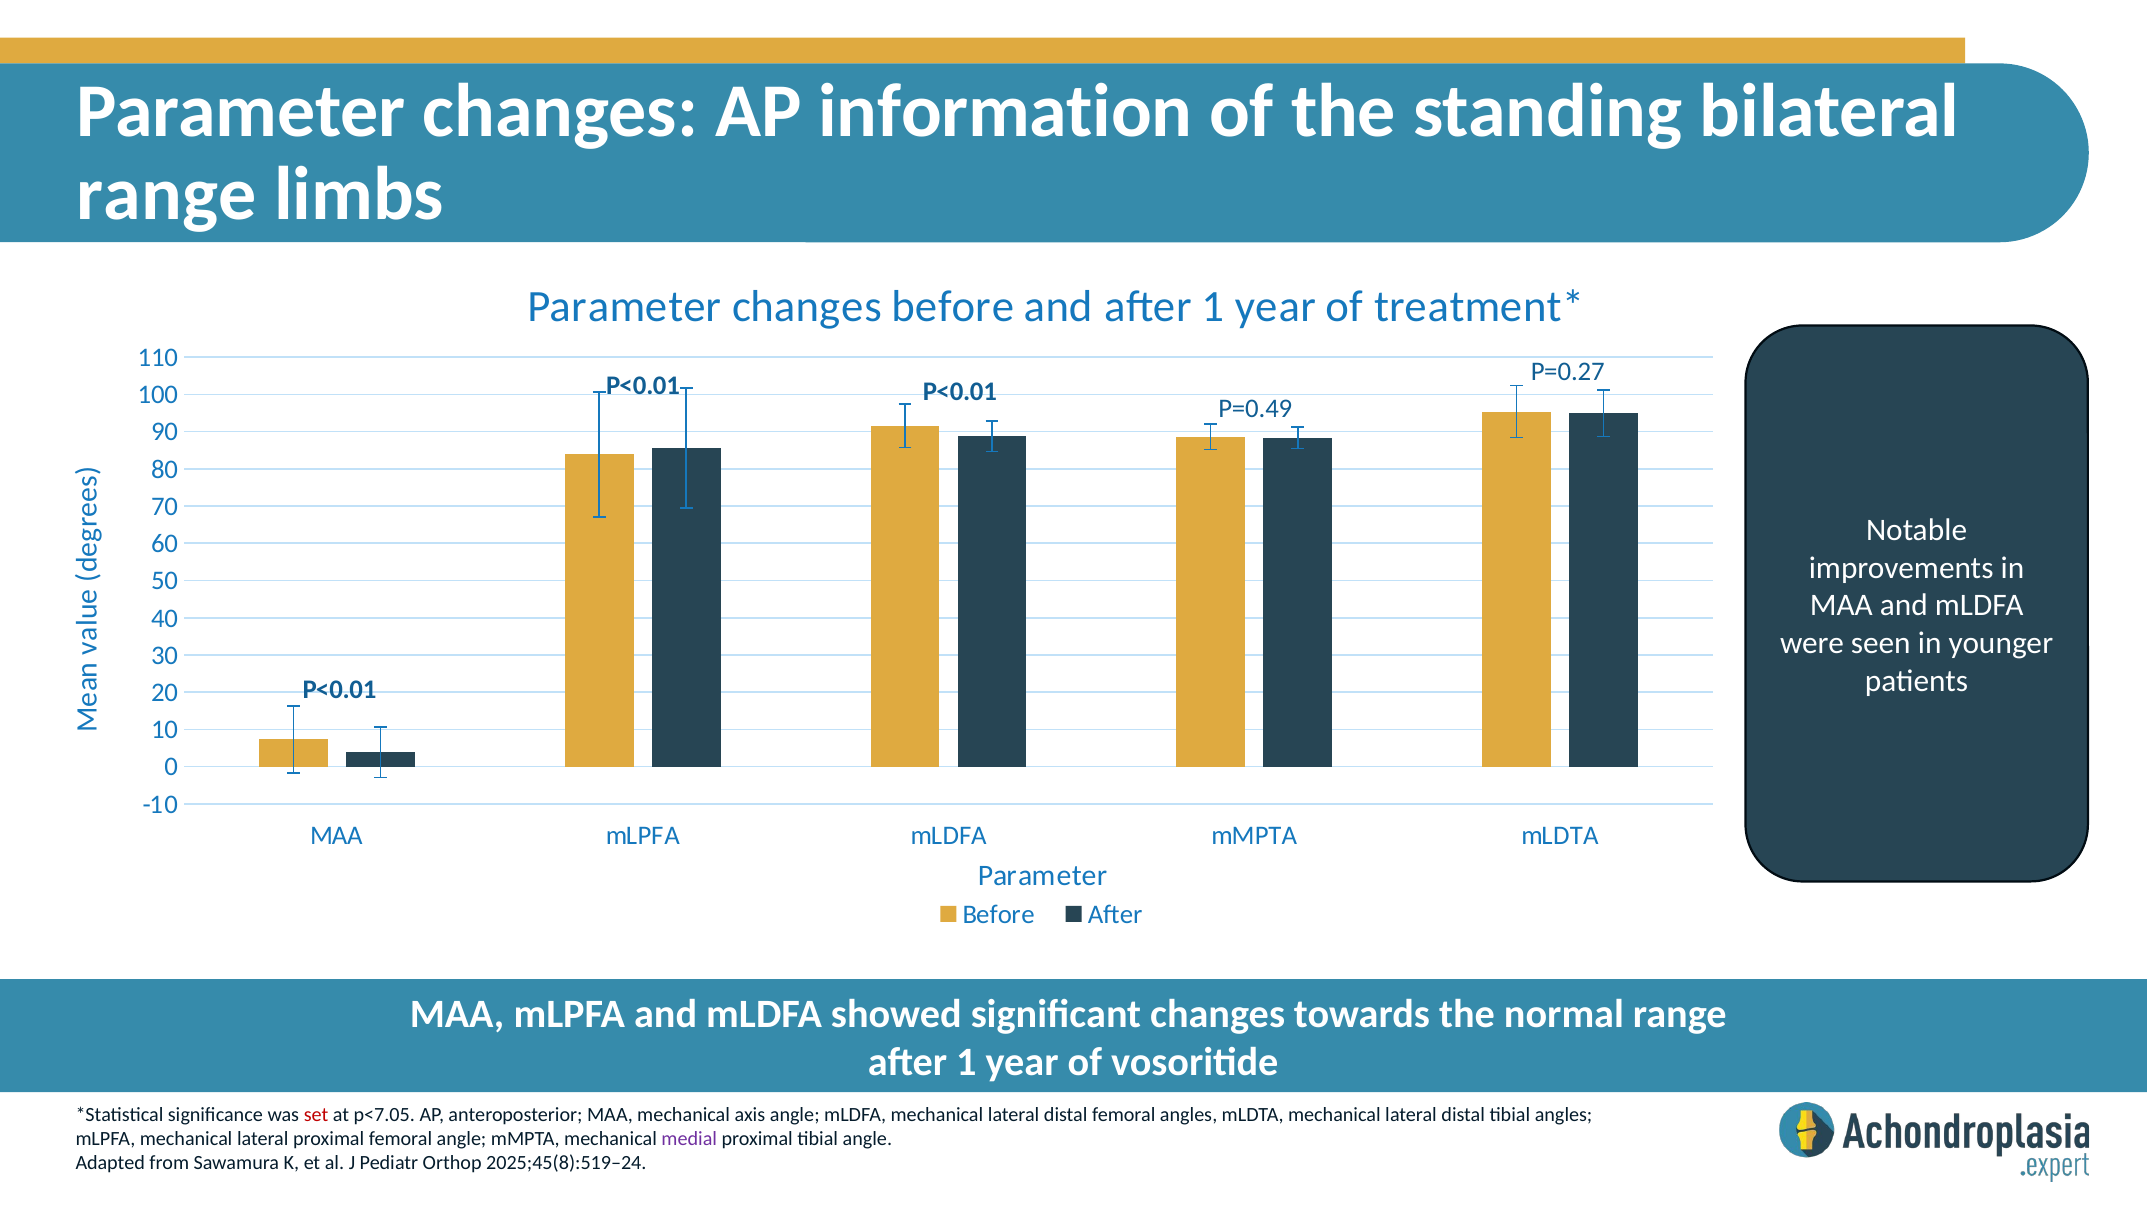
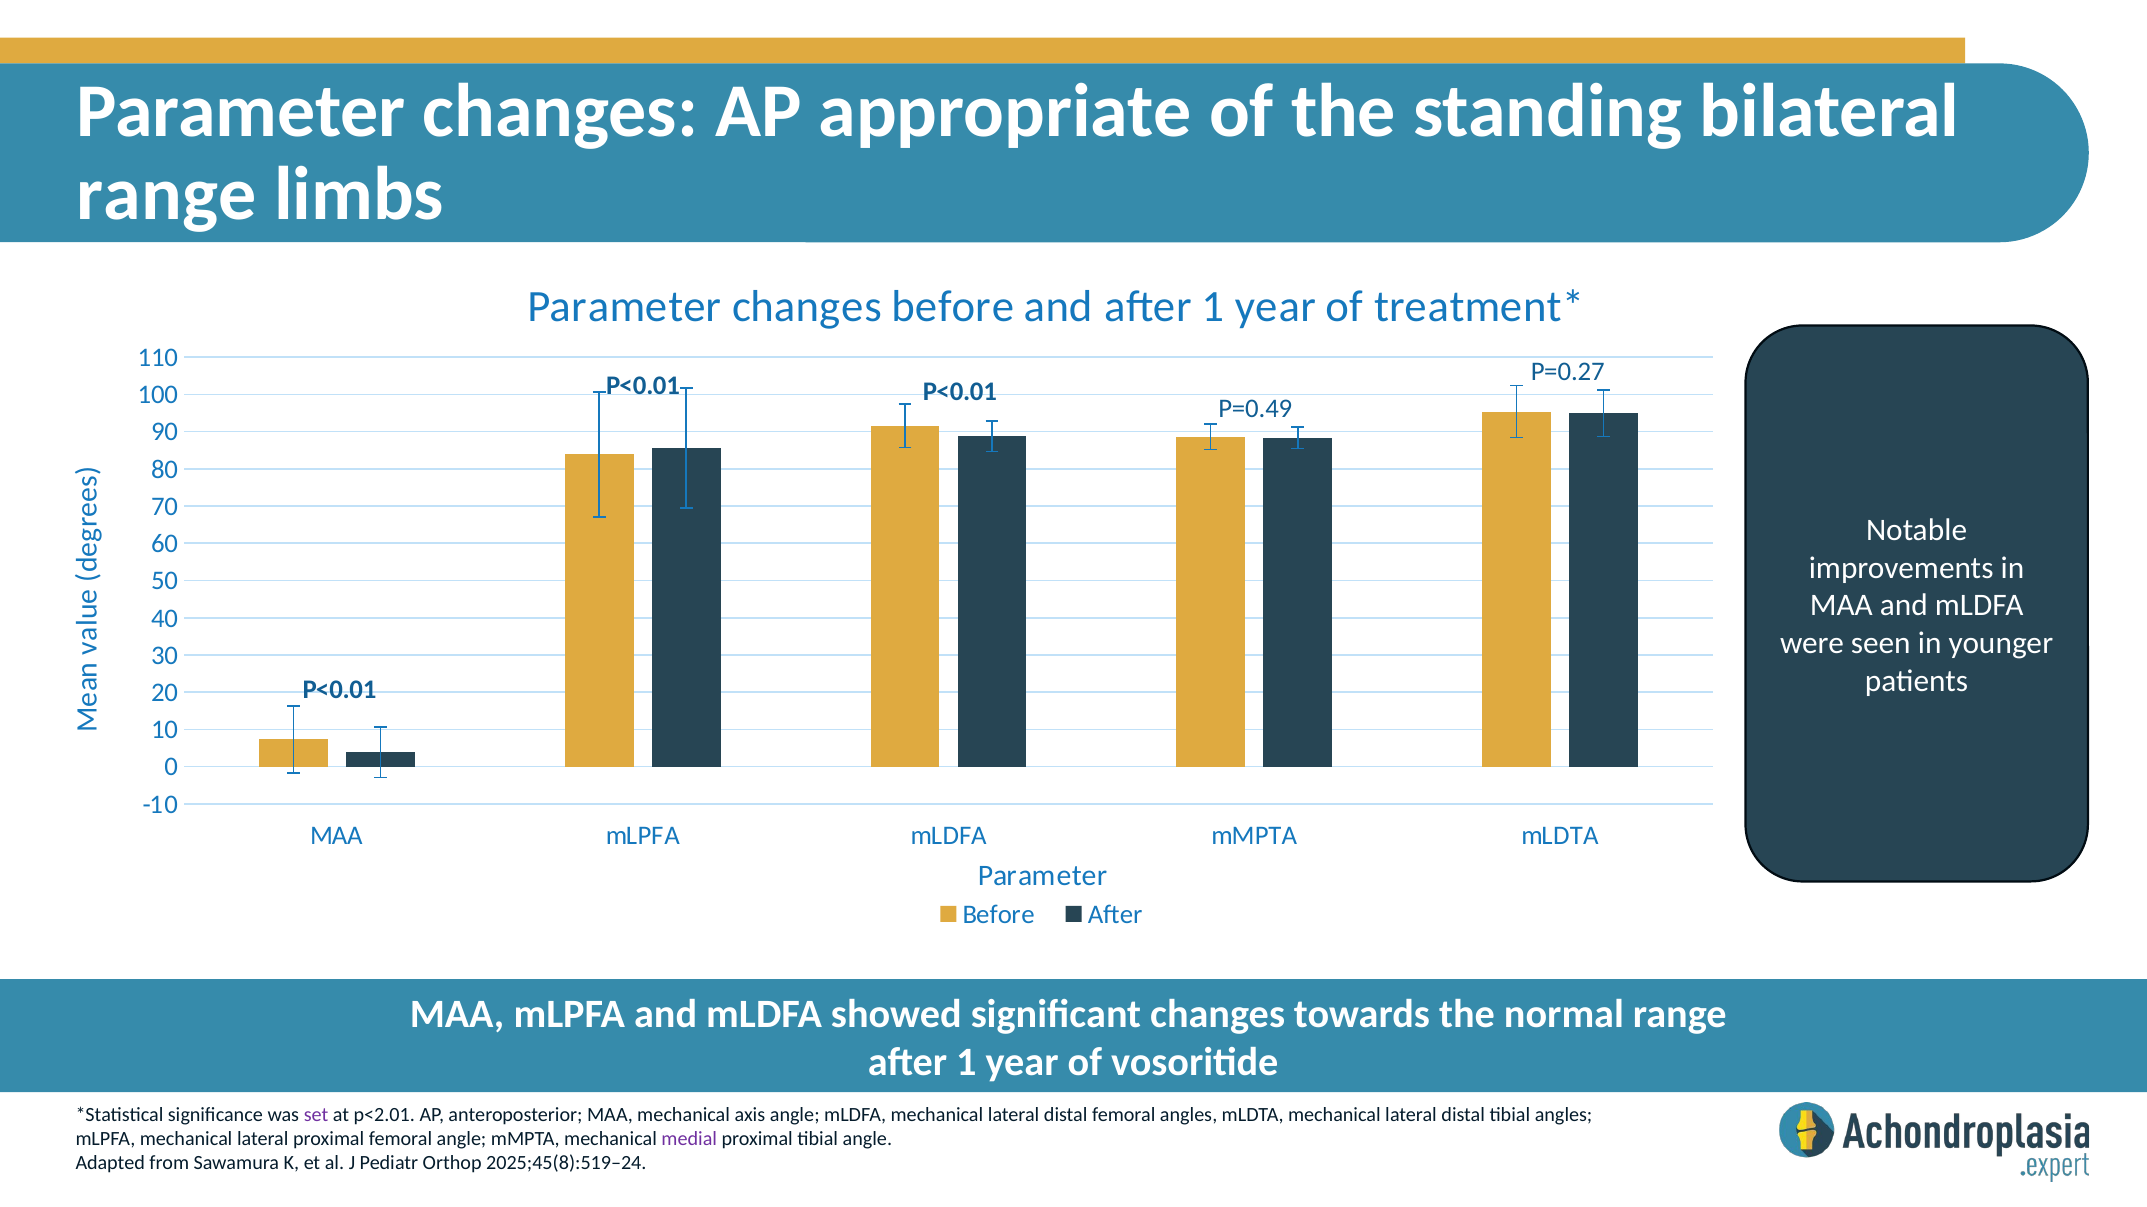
information: information -> appropriate (1005, 112)
set colour: red -> purple (316, 1115)
p<7.05: p<7.05 -> p<2.01 (384, 1115)
